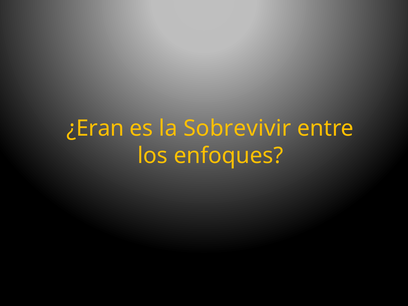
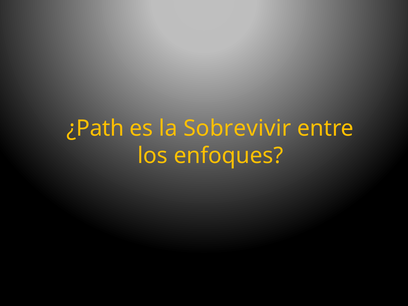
¿Eran: ¿Eran -> ¿Path (95, 128)
